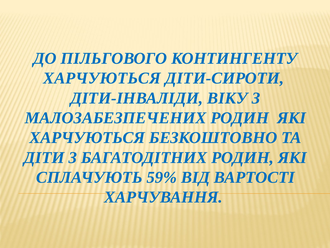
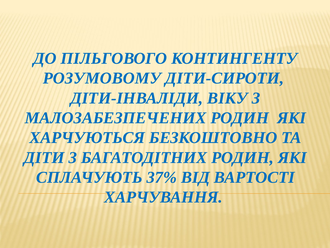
ХАРЧУЮТЬСЯ: ХАРЧУЮТЬСЯ -> РОЗУМОВОМУ (102, 78)
59%: 59% -> 37% (162, 177)
